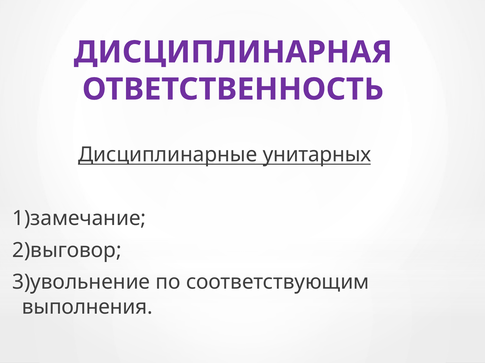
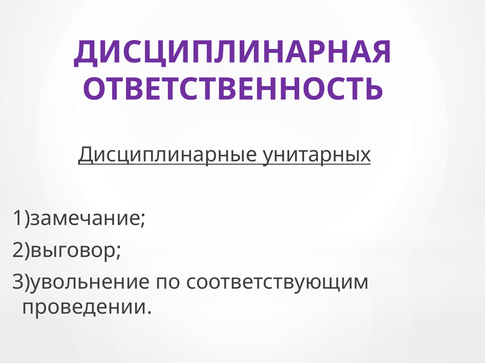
выполнения: выполнения -> проведении (87, 308)
